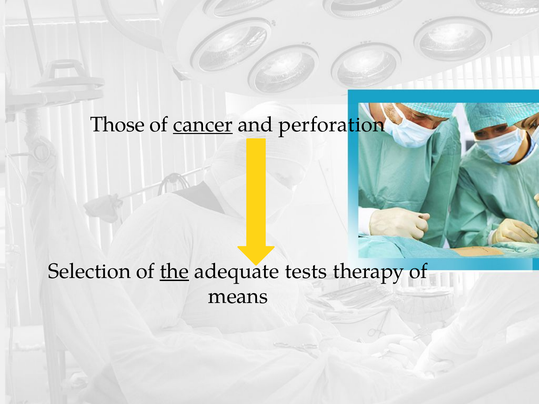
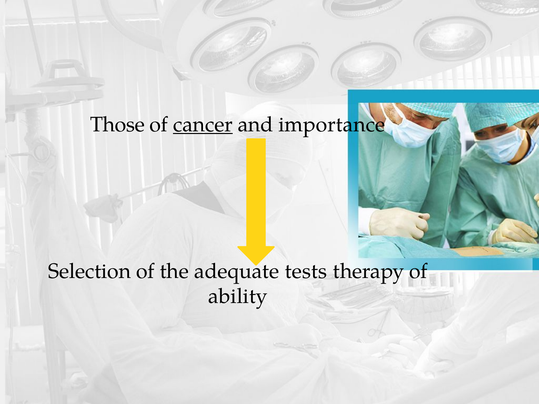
perforation: perforation -> importance (332, 125)
the underline: present -> none (174, 271)
means: means -> ability (238, 297)
